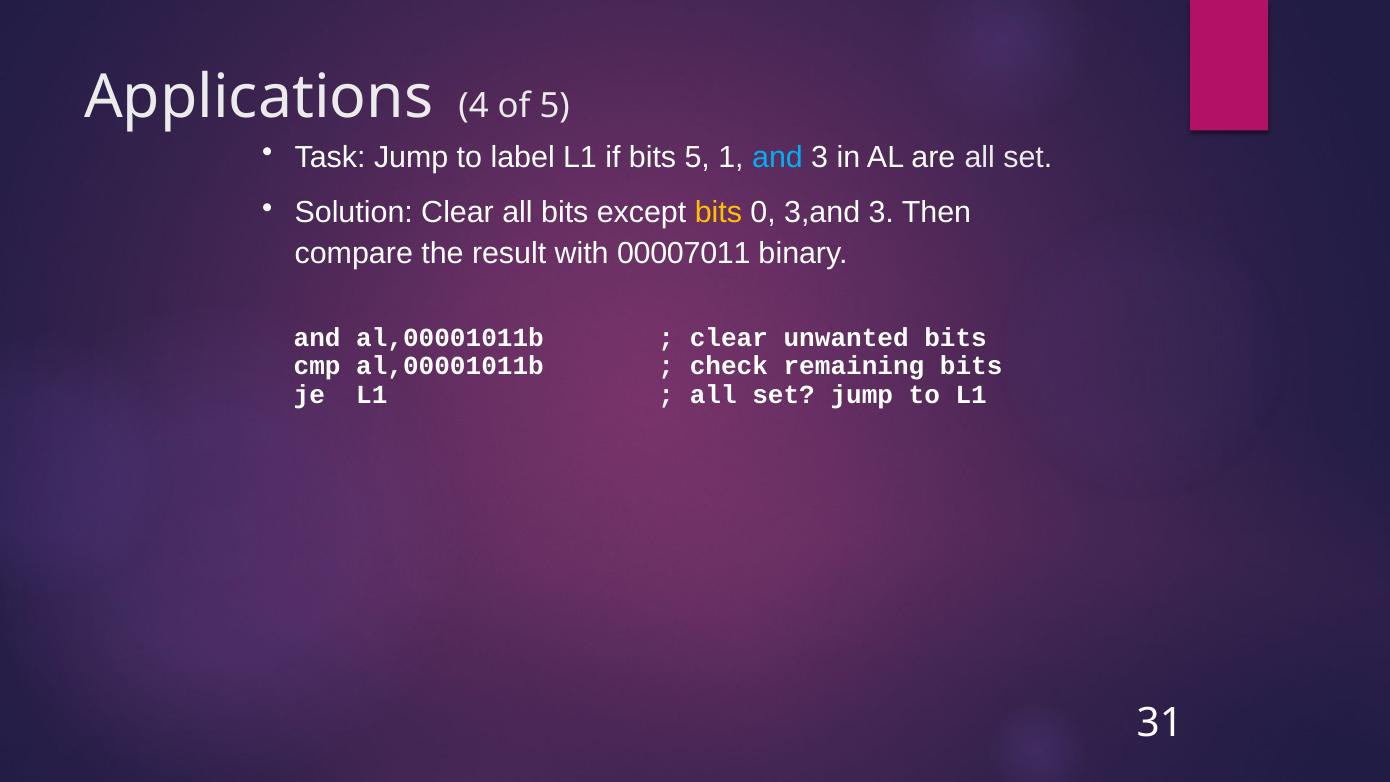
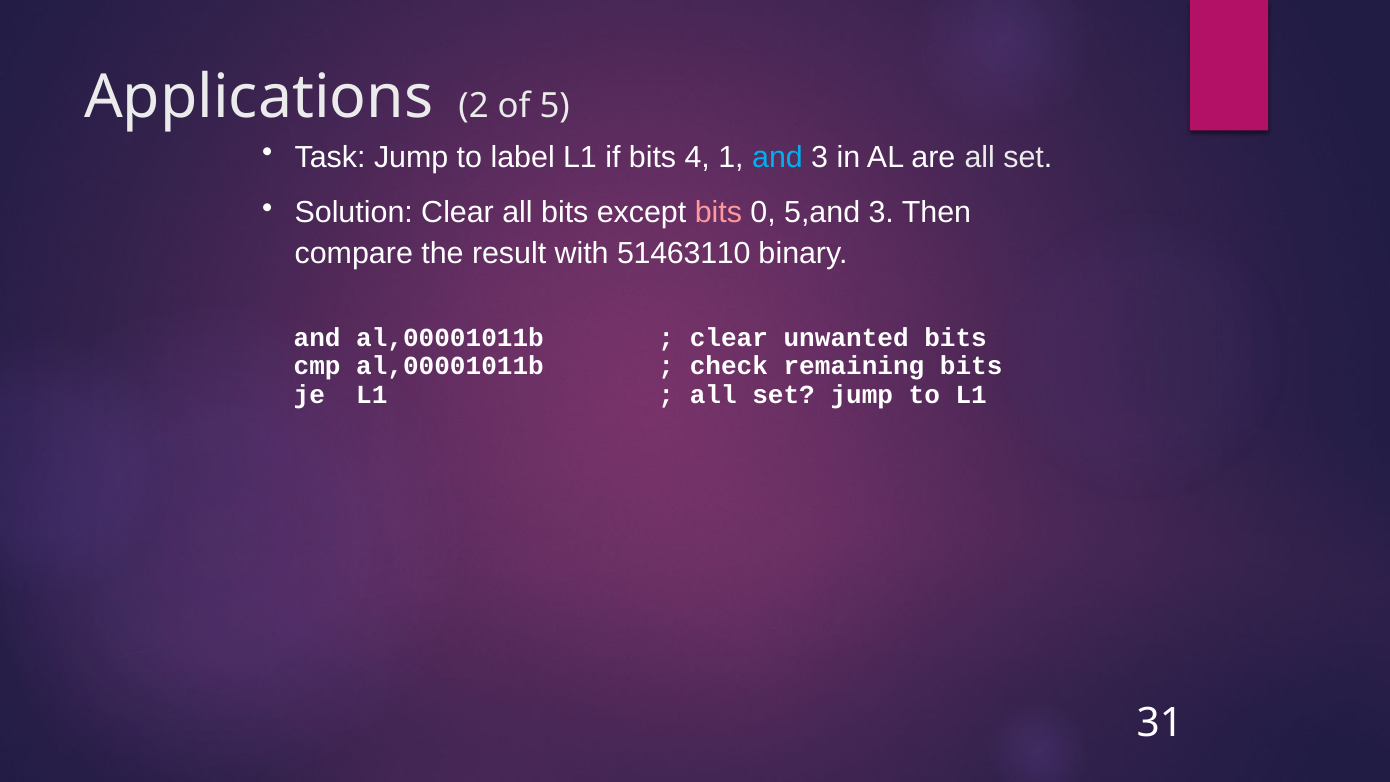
4: 4 -> 2 (473, 106)
bits 5: 5 -> 4 (697, 158)
bits colour: yellow -> pink (718, 213)
3,and: 3,and -> 5,and (822, 213)
00007011: 00007011 -> 51463110 (684, 253)
